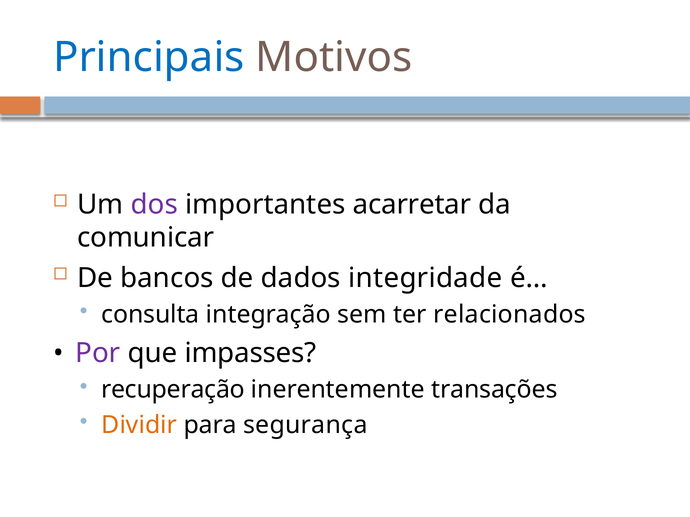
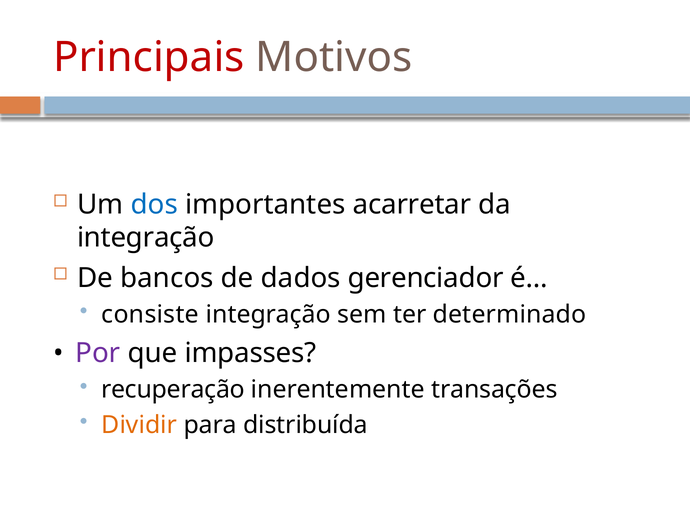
Principais colour: blue -> red (149, 58)
dos colour: purple -> blue (154, 205)
comunicar: comunicar -> integração (146, 238)
integridade: integridade -> gerenciador (426, 278)
consulta: consulta -> consiste (150, 315)
relacionados: relacionados -> determinado (510, 315)
segurança: segurança -> distribuída (306, 425)
